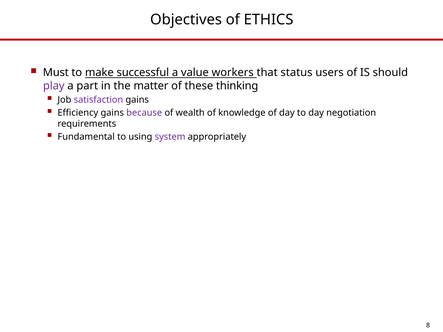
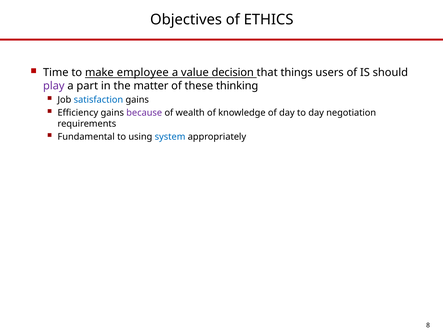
Must: Must -> Time (56, 73)
successful: successful -> employee (143, 73)
workers: workers -> decision (233, 73)
status: status -> things (297, 73)
satisfaction colour: purple -> blue (98, 100)
system colour: purple -> blue (170, 137)
